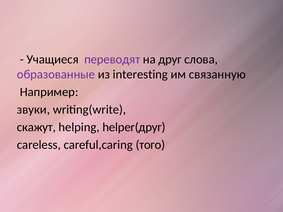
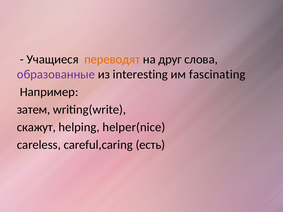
переводят colour: purple -> orange (112, 59)
связанную: связанную -> fascinating (217, 74)
звуки: звуки -> затем (34, 110)
helper(друг: helper(друг -> helper(nice (134, 127)
того: того -> есть (150, 145)
